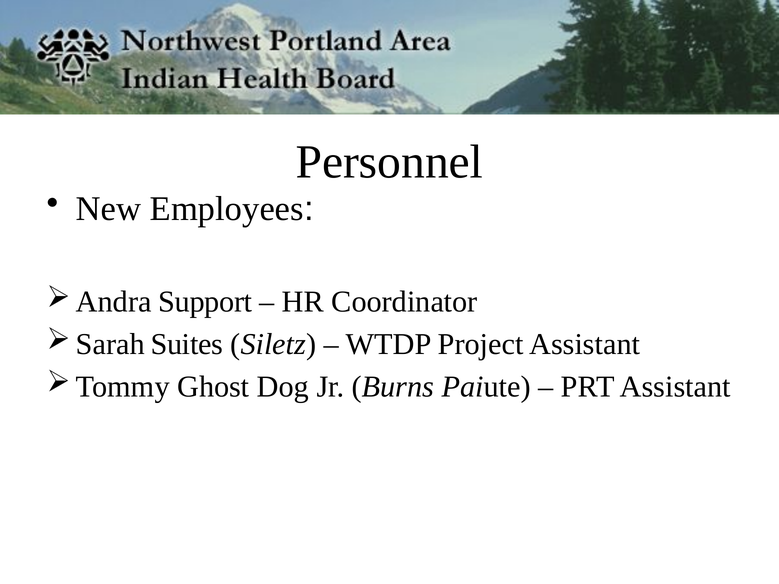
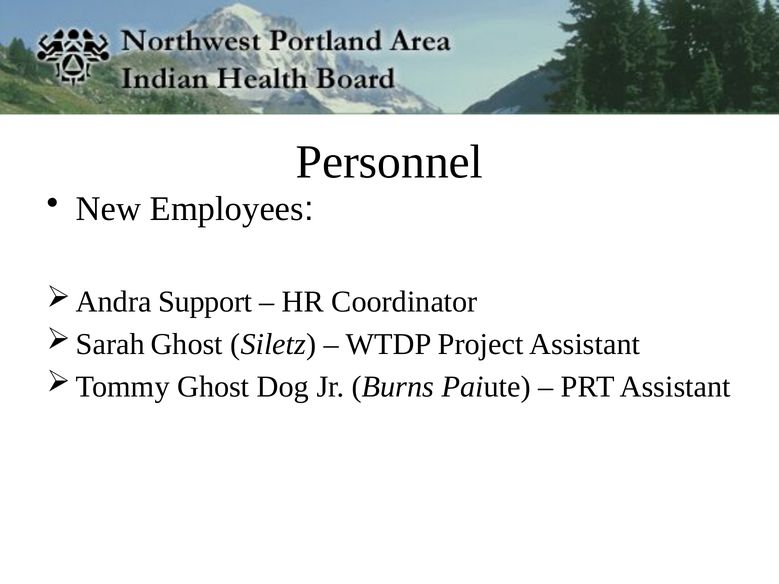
Suites: Suites -> Ghost (187, 345)
